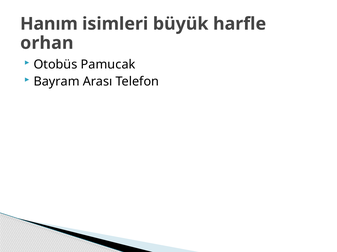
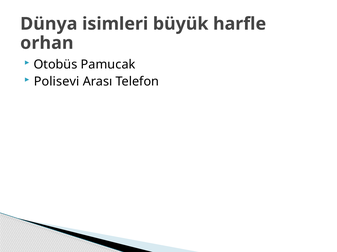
Hanım: Hanım -> Dünya (49, 24)
Bayram: Bayram -> Polisevi (57, 82)
